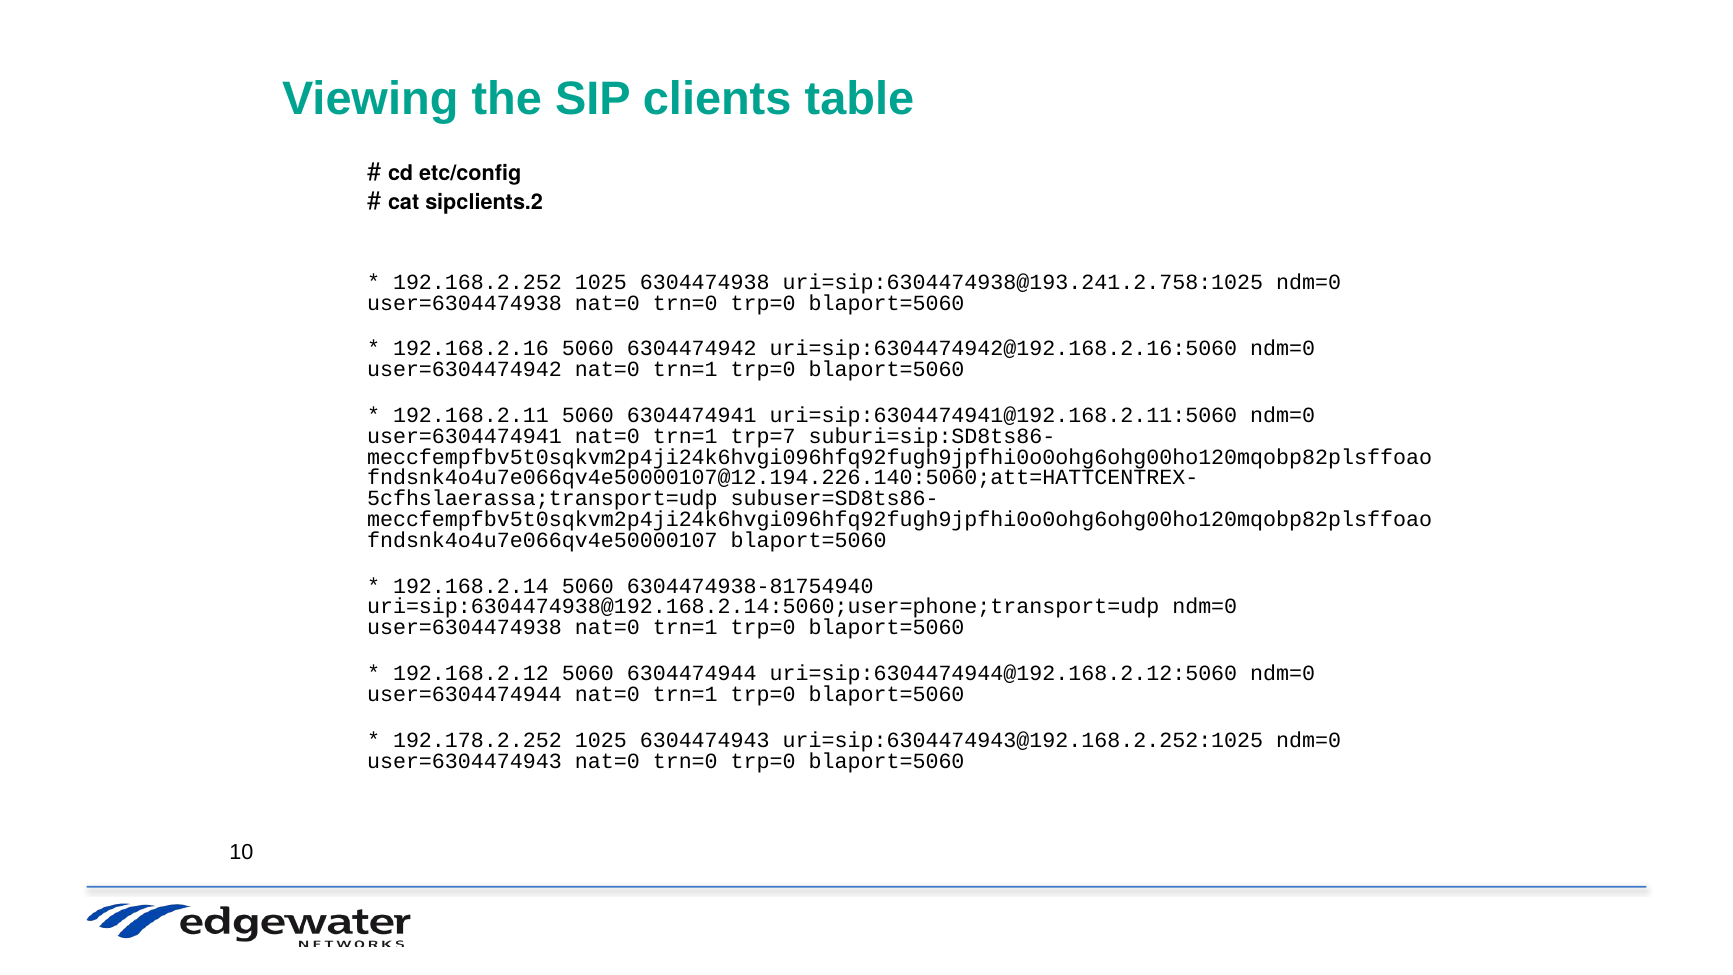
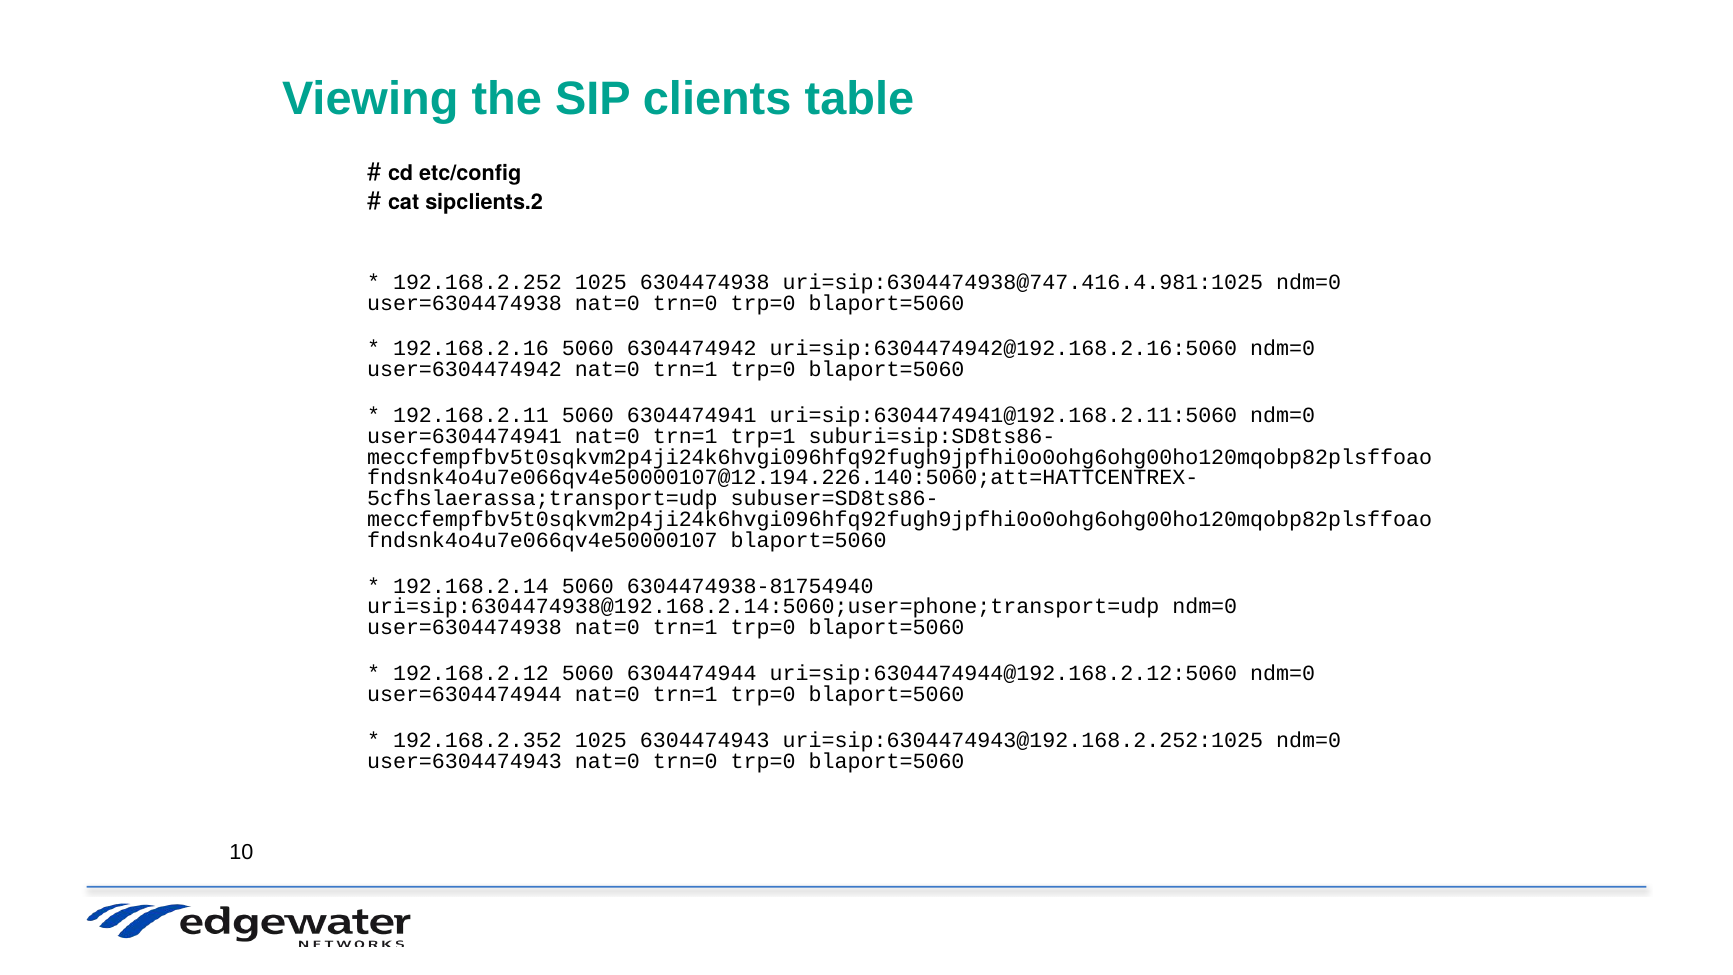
uri=sip:6304474938@193.241.2.758:1025: uri=sip:6304474938@193.241.2.758:1025 -> uri=sip:6304474938@747.416.4.981:1025 (1023, 282)
trp=7: trp=7 -> trp=1 (763, 436)
192.178.2.252: 192.178.2.252 -> 192.168.2.352 (477, 740)
